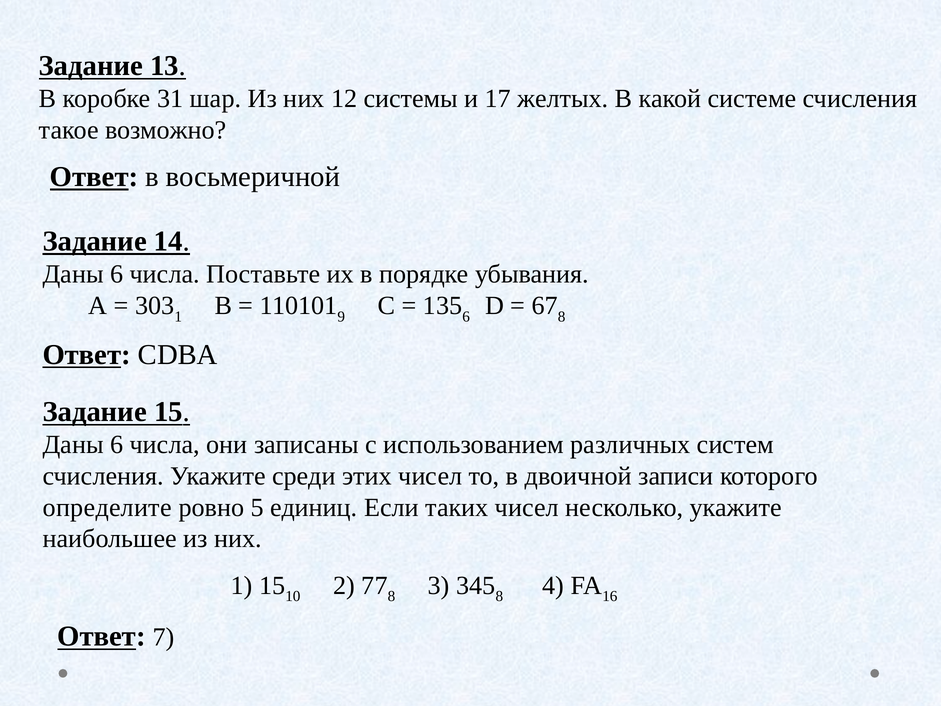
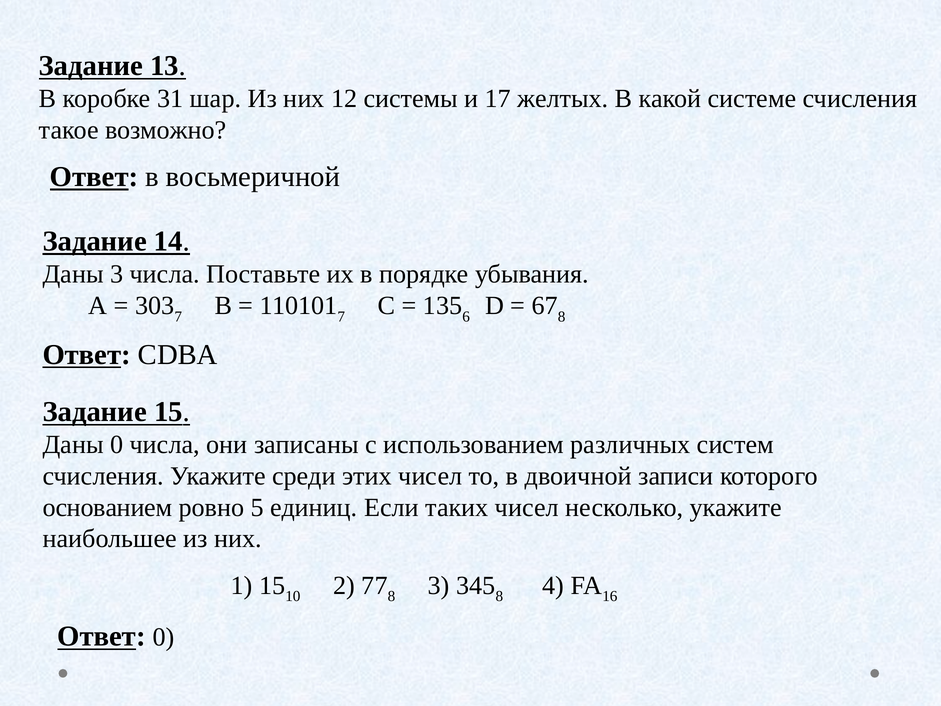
6: 6 -> 3 (117, 274)
1: 1 -> 7 (178, 317)
9: 9 -> 7 (341, 317)
6: 6 -> 0 (117, 444)
определите: определите -> основанием (107, 507)
Ответ 7: 7 -> 0 (164, 637)
